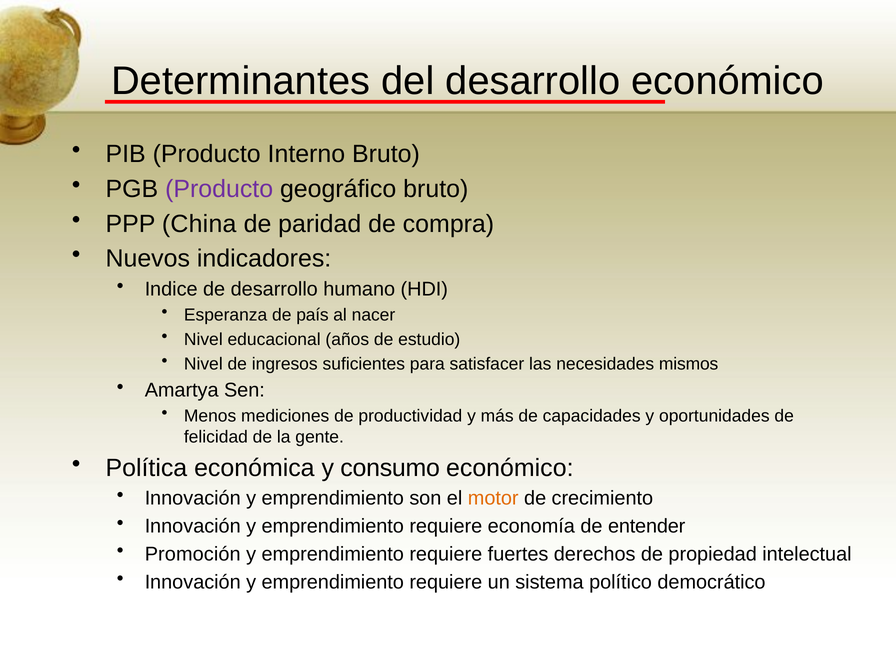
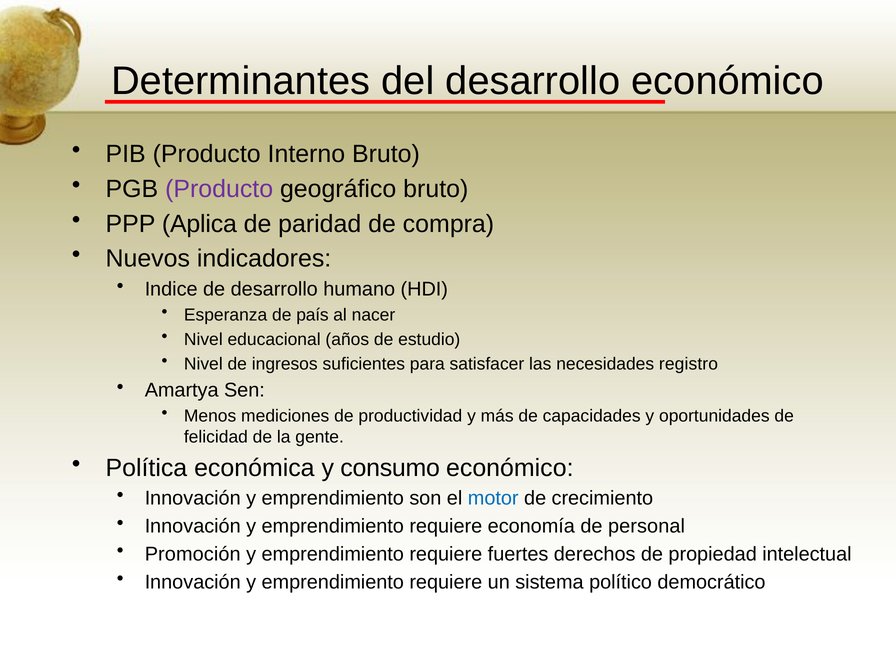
China: China -> Aplica (199, 224)
mismos: mismos -> registro (688, 364)
motor colour: orange -> blue (493, 498)
entender: entender -> personal (647, 526)
